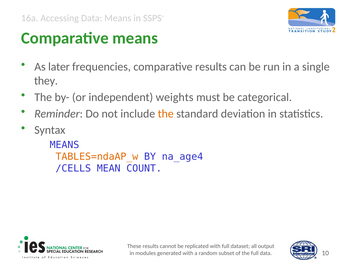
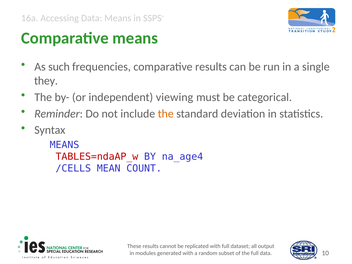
later: later -> such (59, 67)
weights: weights -> viewing (175, 97)
TABLES=ndaAP_w colour: orange -> red (97, 157)
